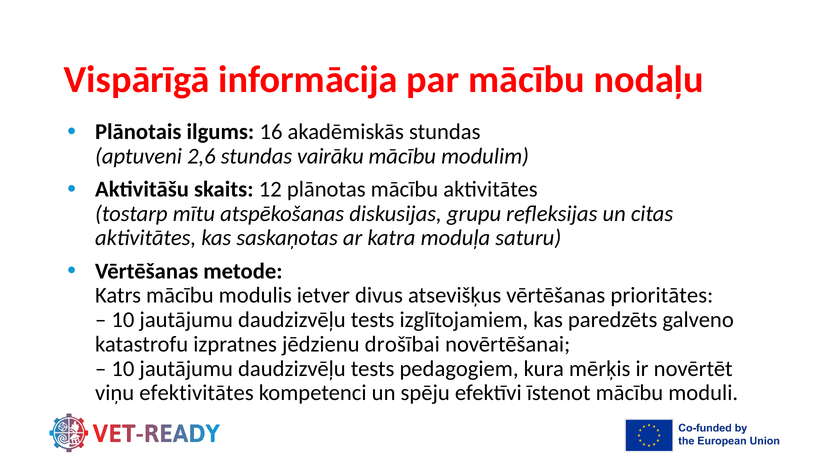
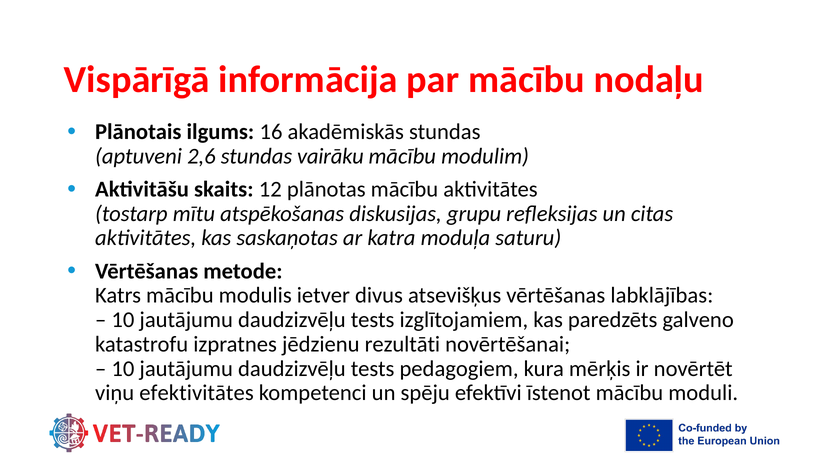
prioritātes: prioritātes -> labklājības (662, 296)
drošībai: drošībai -> rezultāti (402, 345)
